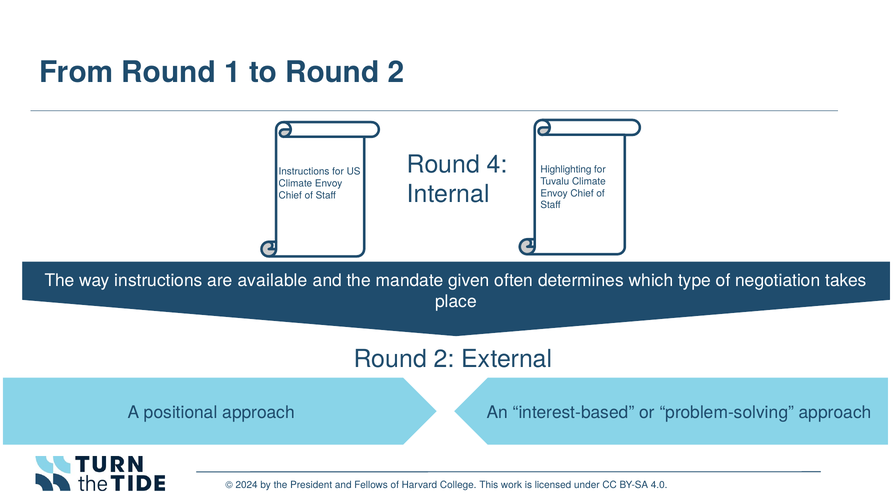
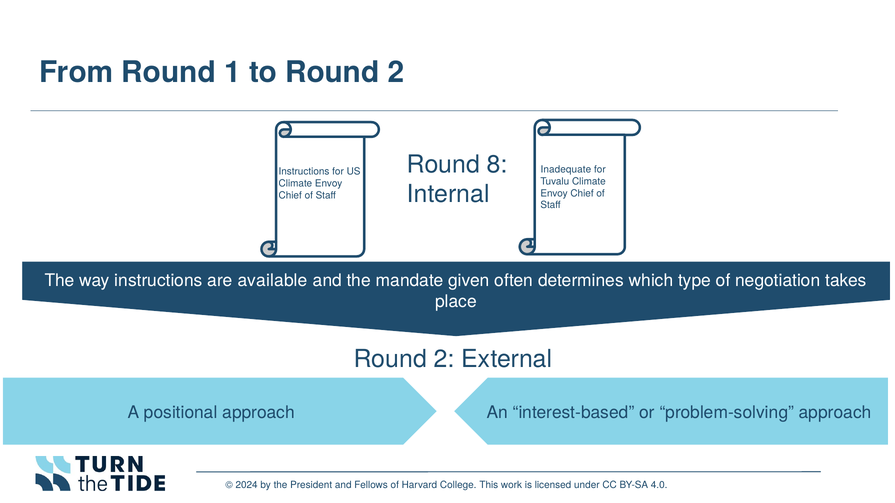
4: 4 -> 8 (497, 165)
Highlighting: Highlighting -> Inadequate (566, 170)
